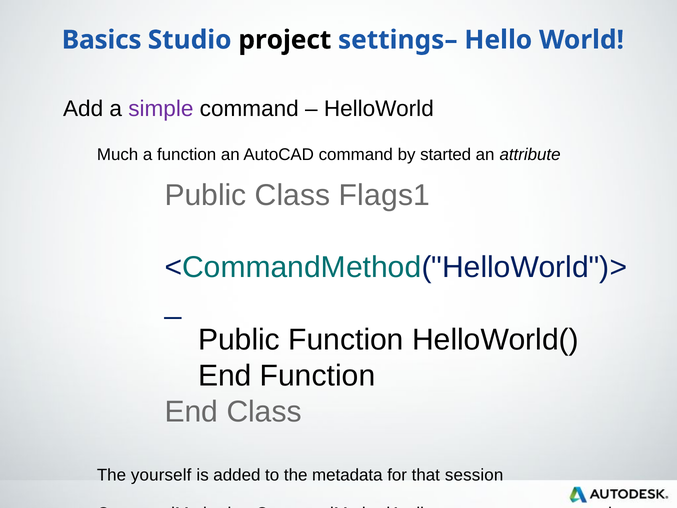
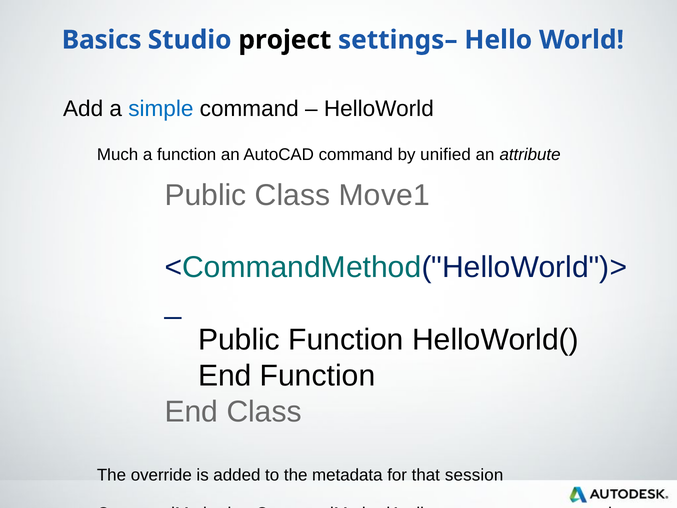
simple colour: purple -> blue (161, 109)
started: started -> unified (446, 155)
Flags1: Flags1 -> Move1 (384, 195)
yourself: yourself -> override (161, 475)
